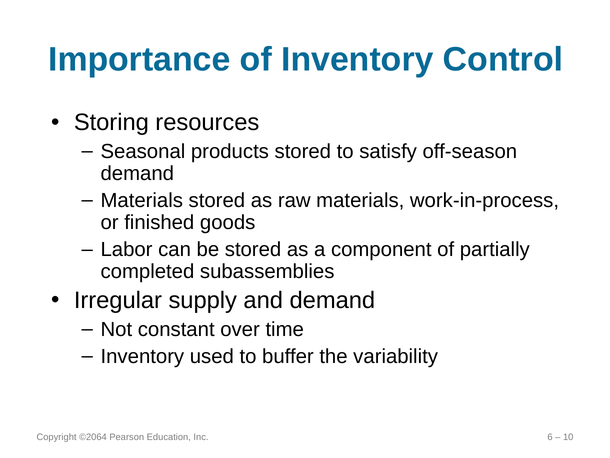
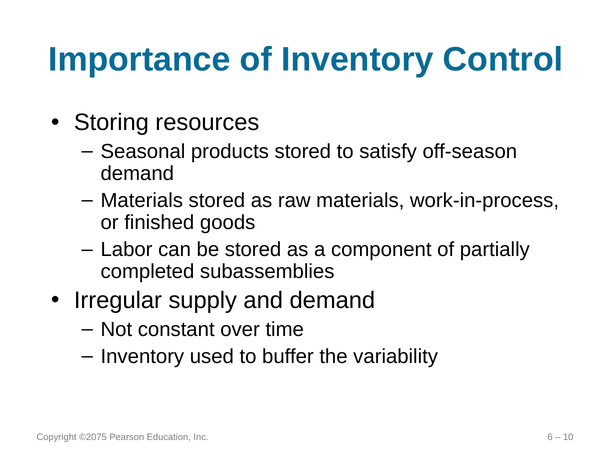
©2064: ©2064 -> ©2075 (93, 437)
